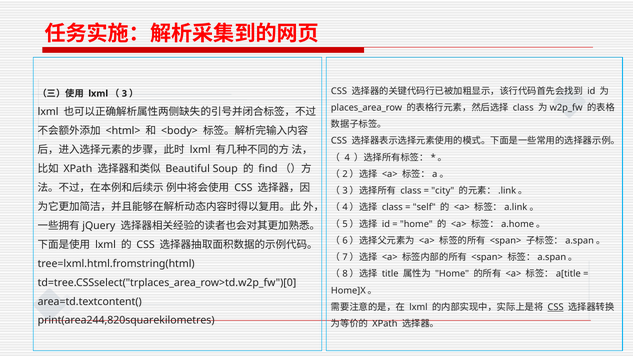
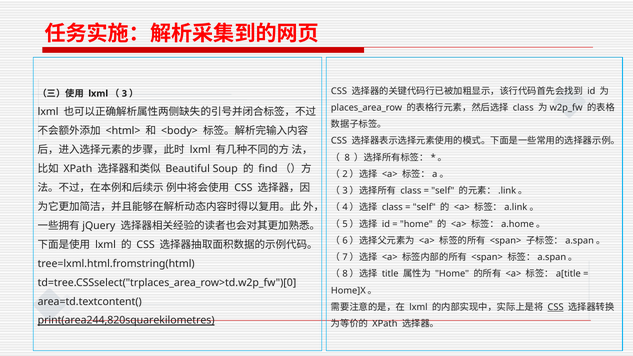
4: 4 -> 8 (347, 158)
city: city -> self (443, 191)
print(area244,820squarekilometres underline: none -> present (126, 321)
